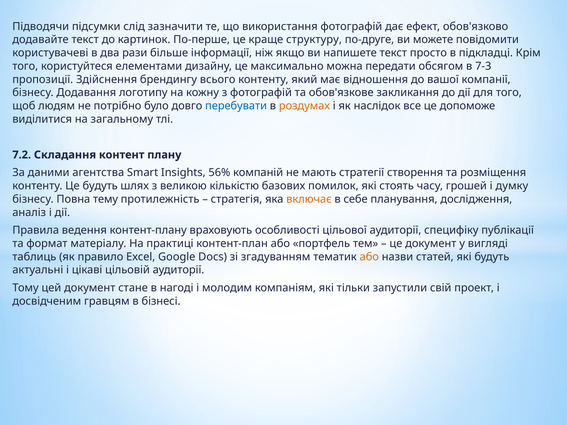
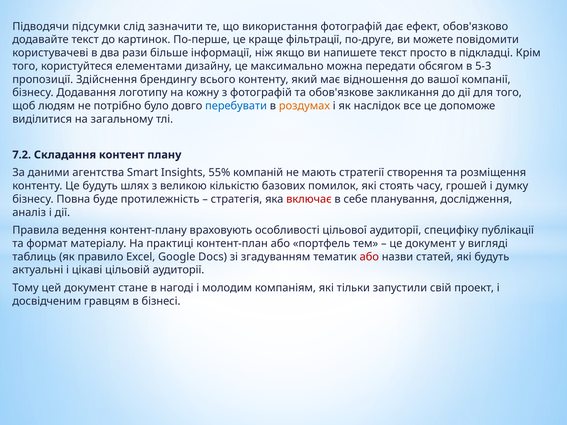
структуру: структуру -> фільтрації (314, 40)
7-3: 7-3 -> 5-3 (483, 66)
56%: 56% -> 55% (219, 173)
тему: тему -> буде (106, 199)
включає colour: orange -> red (309, 199)
або colour: orange -> red (369, 257)
